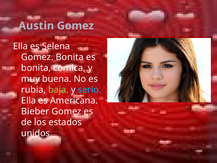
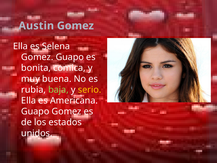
Gomez Bonita: Bonita -> Guapo (70, 57)
serio colour: light blue -> yellow (90, 90)
Bieber: Bieber -> Guapo (35, 111)
